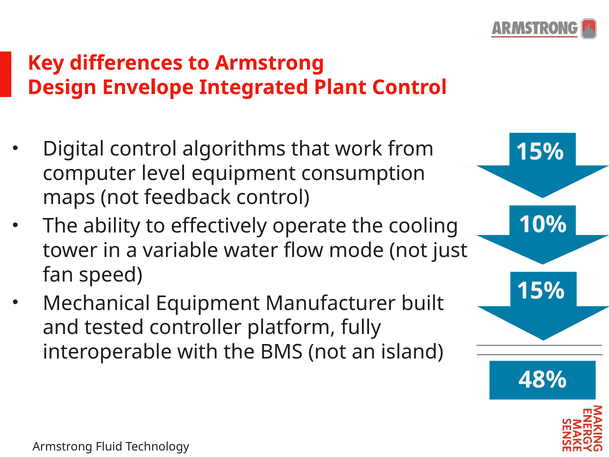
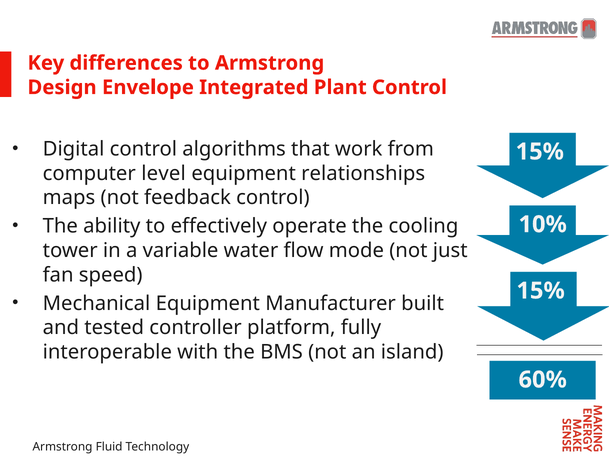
consumption: consumption -> relationships (363, 173)
48%: 48% -> 60% (543, 380)
